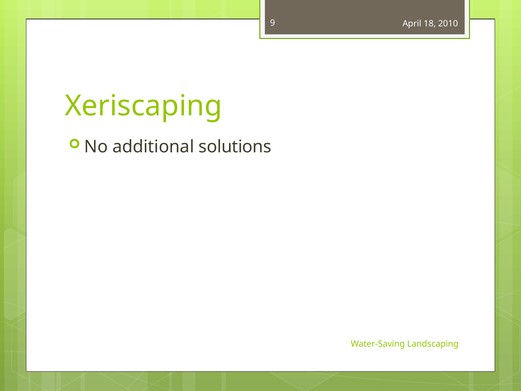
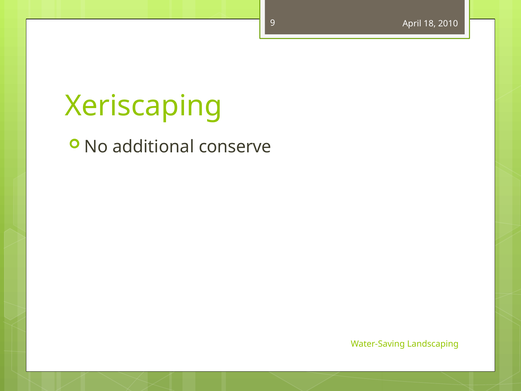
solutions: solutions -> conserve (235, 147)
